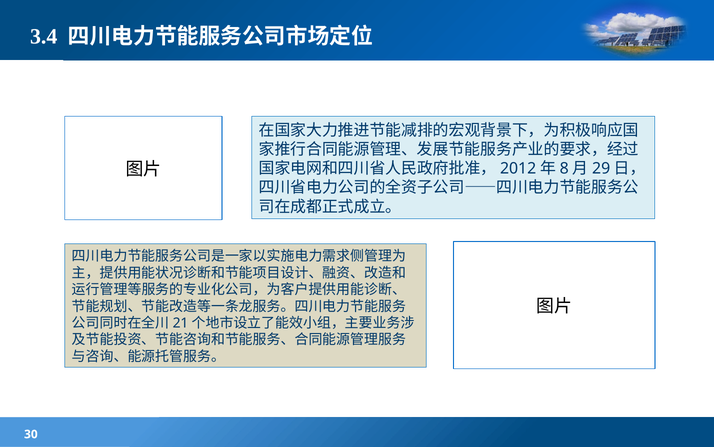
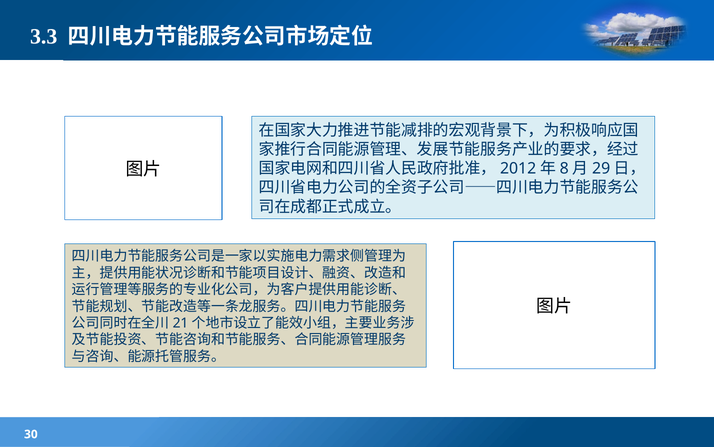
3.4: 3.4 -> 3.3 (44, 36)
